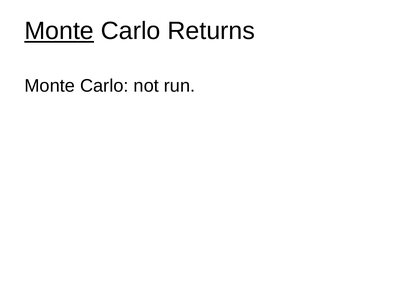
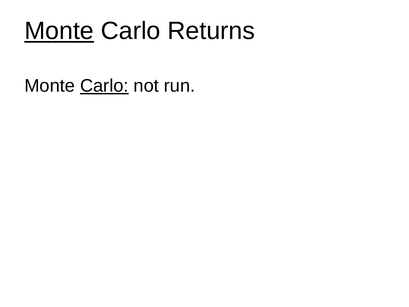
Carlo underline: none -> present (104, 86)
